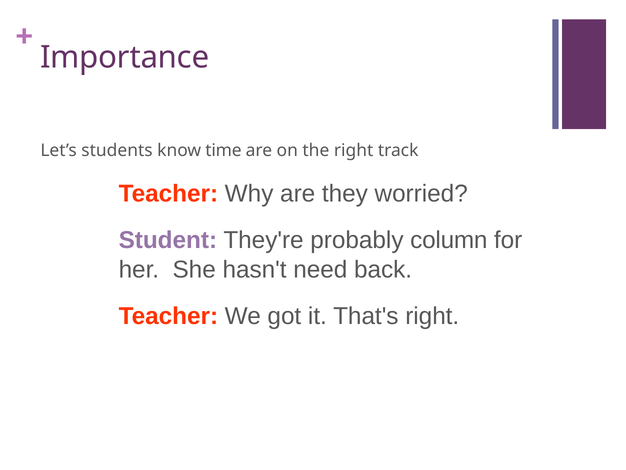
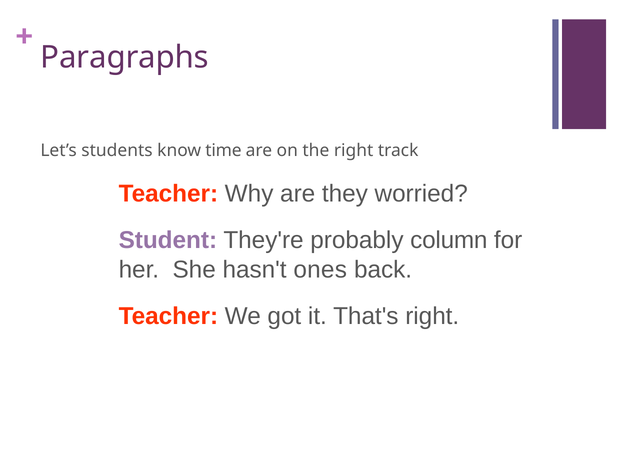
Importance: Importance -> Paragraphs (125, 57)
need: need -> ones (320, 269)
